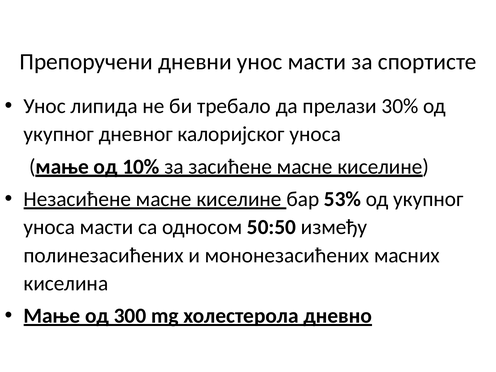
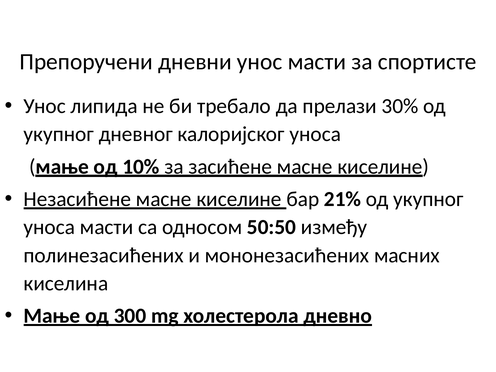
53%: 53% -> 21% (343, 199)
